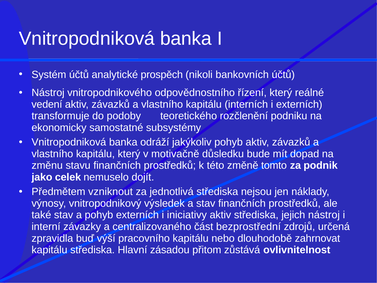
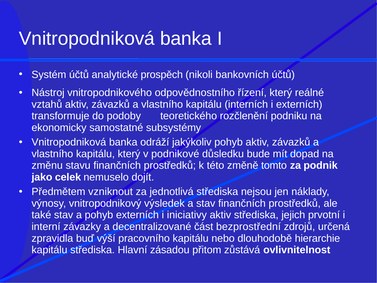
vedení: vedení -> vztahů (47, 104)
motivačně: motivačně -> podnikové (175, 154)
jejich nástroj: nástroj -> prvotní (324, 215)
centralizovaného: centralizovaného -> decentralizované (152, 226)
zahrnovat: zahrnovat -> hierarchie (317, 238)
